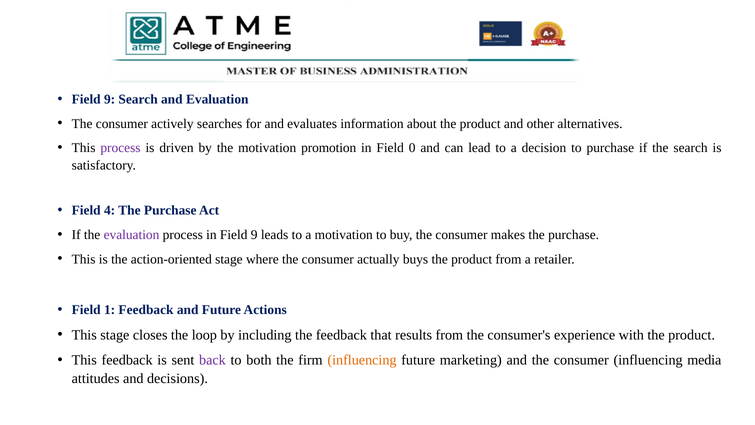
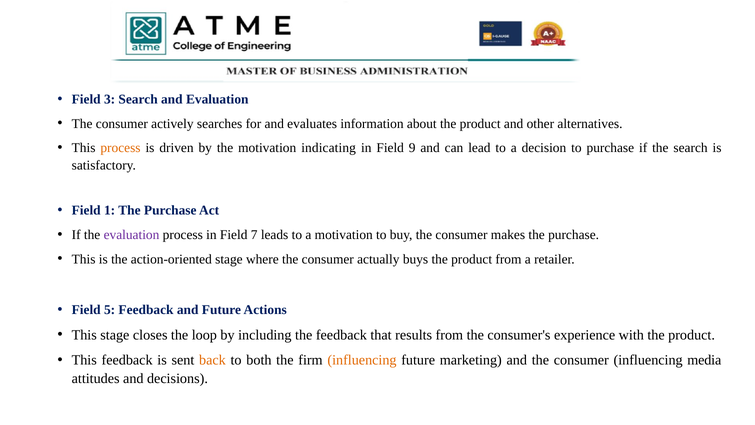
9: 9 -> 3 (110, 99)
process colour: purple -> orange (120, 148)
promotion: promotion -> indicating (329, 148)
0: 0 -> 9 (412, 148)
4: 4 -> 1 (110, 210)
in Field 9: 9 -> 7 (254, 235)
1: 1 -> 5 (110, 310)
back colour: purple -> orange (212, 360)
